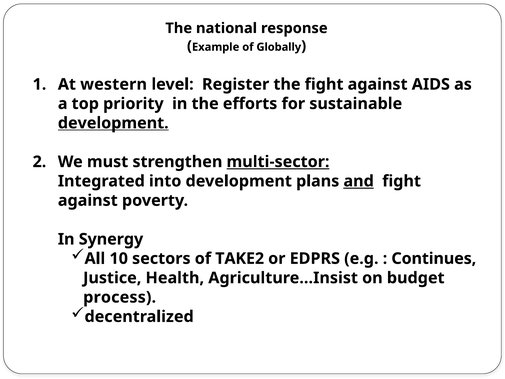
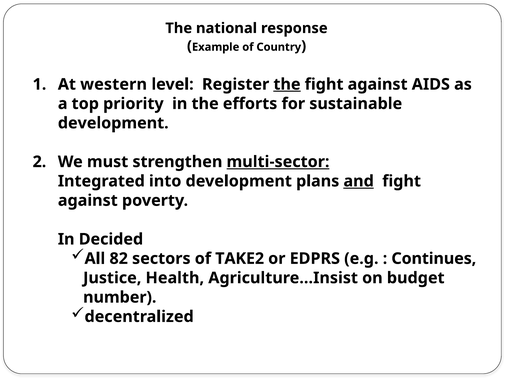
Globally: Globally -> Country (279, 47)
the underline: none -> present (287, 84)
development underline: present -> none (113, 123)
Synergy: Synergy -> Decided (111, 239)
10: 10 -> 82 (119, 258)
process: process -> number (120, 297)
